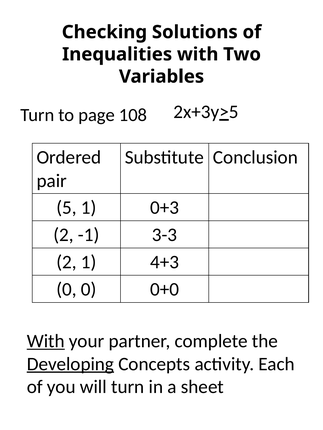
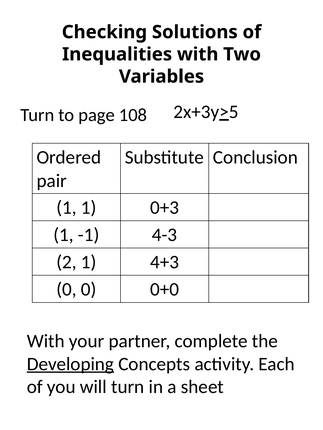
5: 5 -> 1 (66, 208)
2: 2 -> 1 (64, 235)
3-3: 3-3 -> 4-3 (165, 235)
With underline: present -> none (46, 342)
